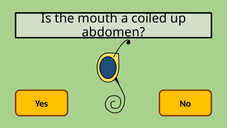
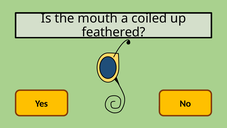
abdomen: abdomen -> feathered (114, 32)
